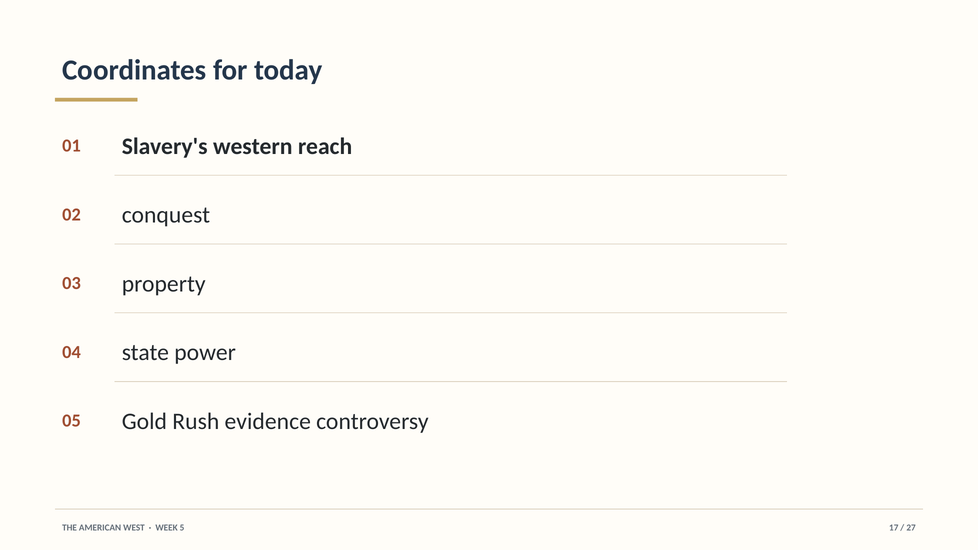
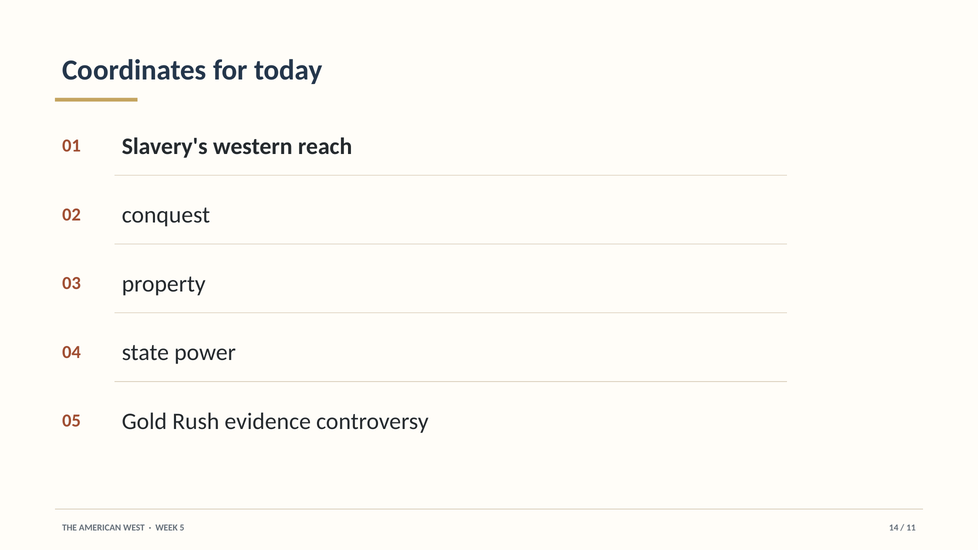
17: 17 -> 14 (894, 528)
27: 27 -> 11 (911, 528)
